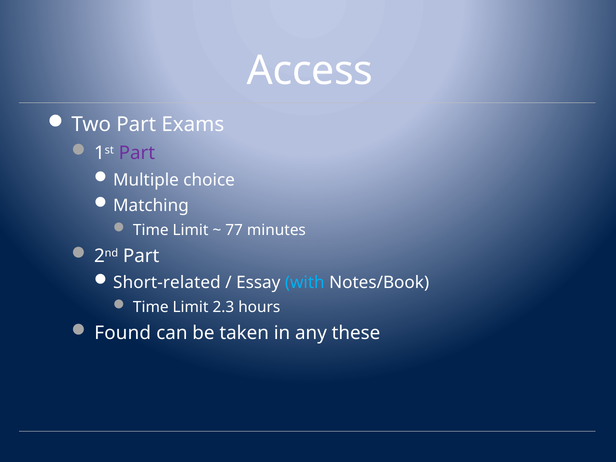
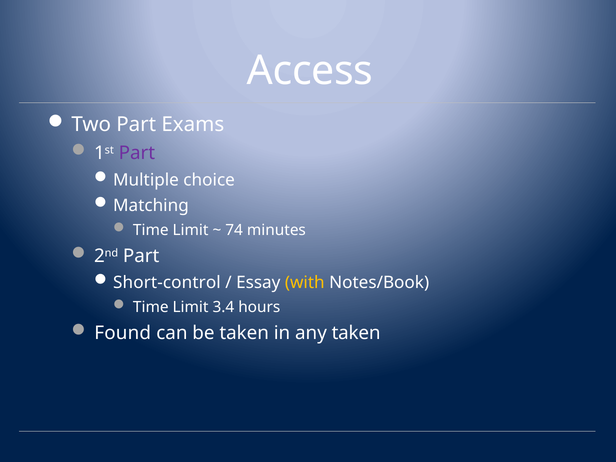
77: 77 -> 74 (234, 230)
Short-related: Short-related -> Short-control (167, 283)
with colour: light blue -> yellow (305, 283)
2.3: 2.3 -> 3.4 (223, 307)
any these: these -> taken (356, 333)
